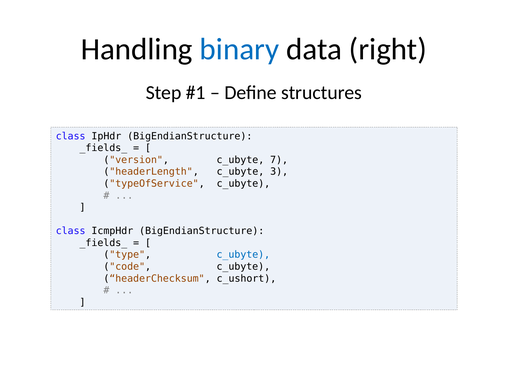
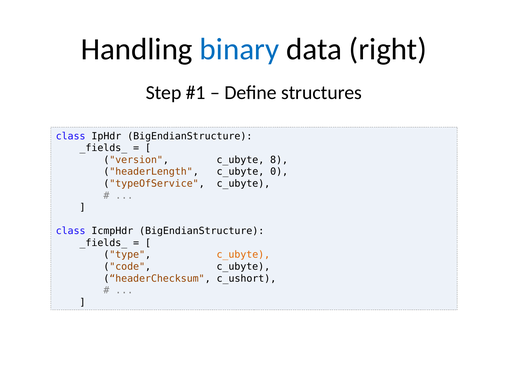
7: 7 -> 8 (279, 160)
3: 3 -> 0 (279, 172)
c_ubyte colour: blue -> orange (243, 255)
